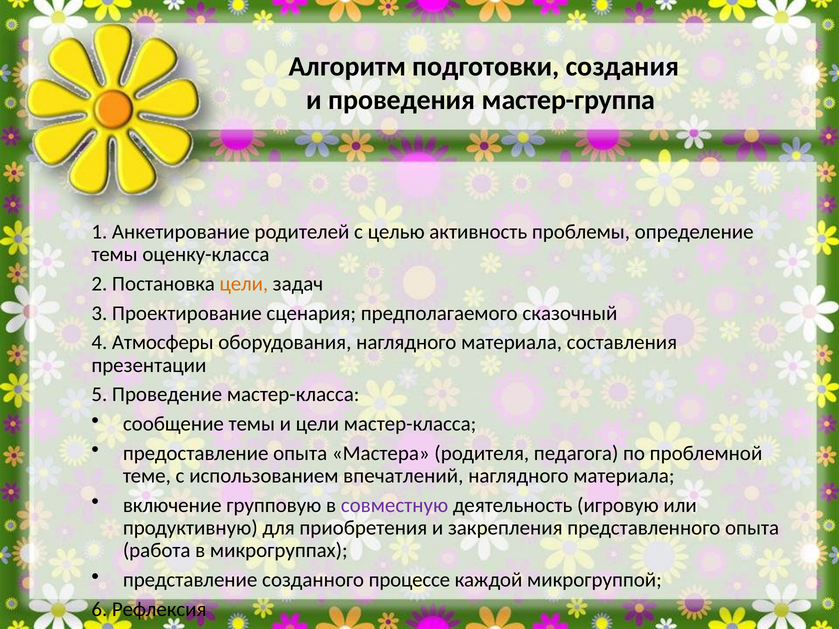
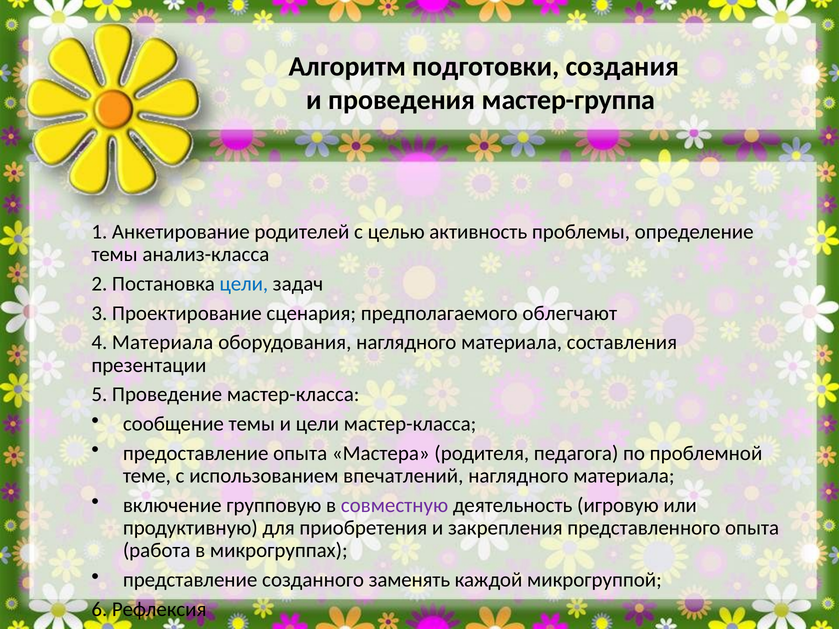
оценку-класса: оценку-класса -> анализ-класса (206, 255)
цели colour: orange -> blue (244, 284)
сказочный: сказочный -> облегчают (570, 313)
4 Атмосферы: Атмосферы -> Материала (163, 343)
процессе: процессе -> заменять (409, 580)
